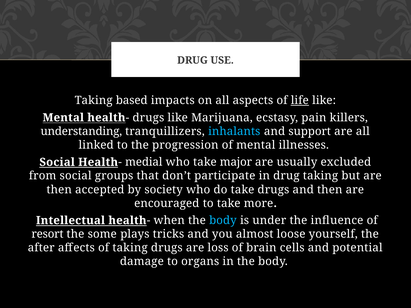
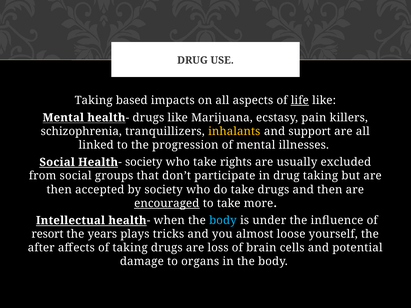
understanding: understanding -> schizophrenia (81, 131)
inhalants colour: light blue -> yellow (234, 131)
Health- medial: medial -> society (144, 162)
major: major -> rights (236, 162)
encouraged underline: none -> present (167, 203)
some: some -> years (102, 234)
